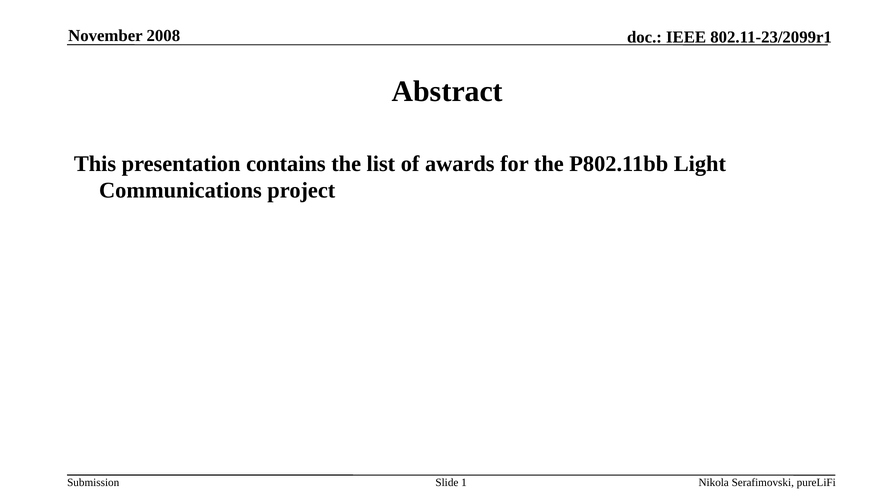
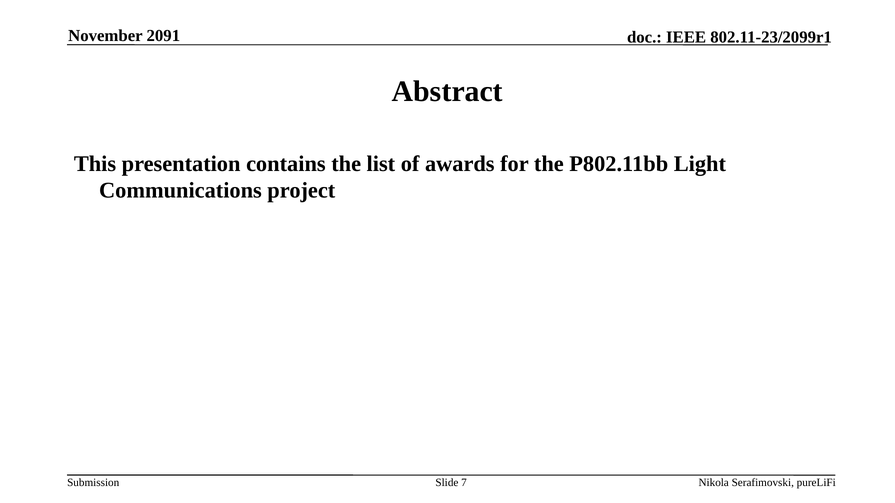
2008: 2008 -> 2091 (163, 36)
1: 1 -> 7 (464, 483)
